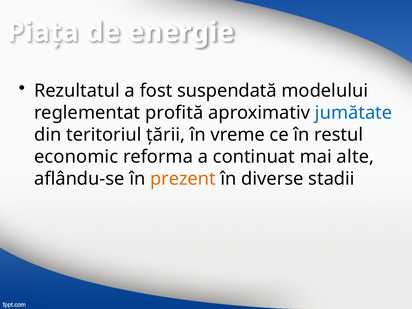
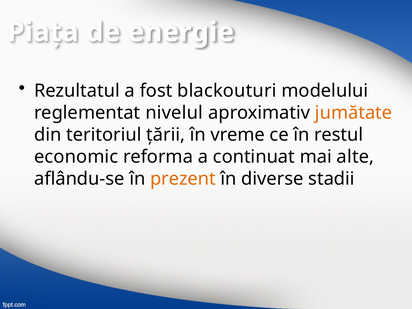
suspendată: suspendată -> blackouturi (227, 91)
profită: profită -> nivelul (174, 113)
jumătate colour: blue -> orange (354, 113)
